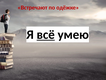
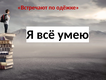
всё underline: present -> none (46, 34)
